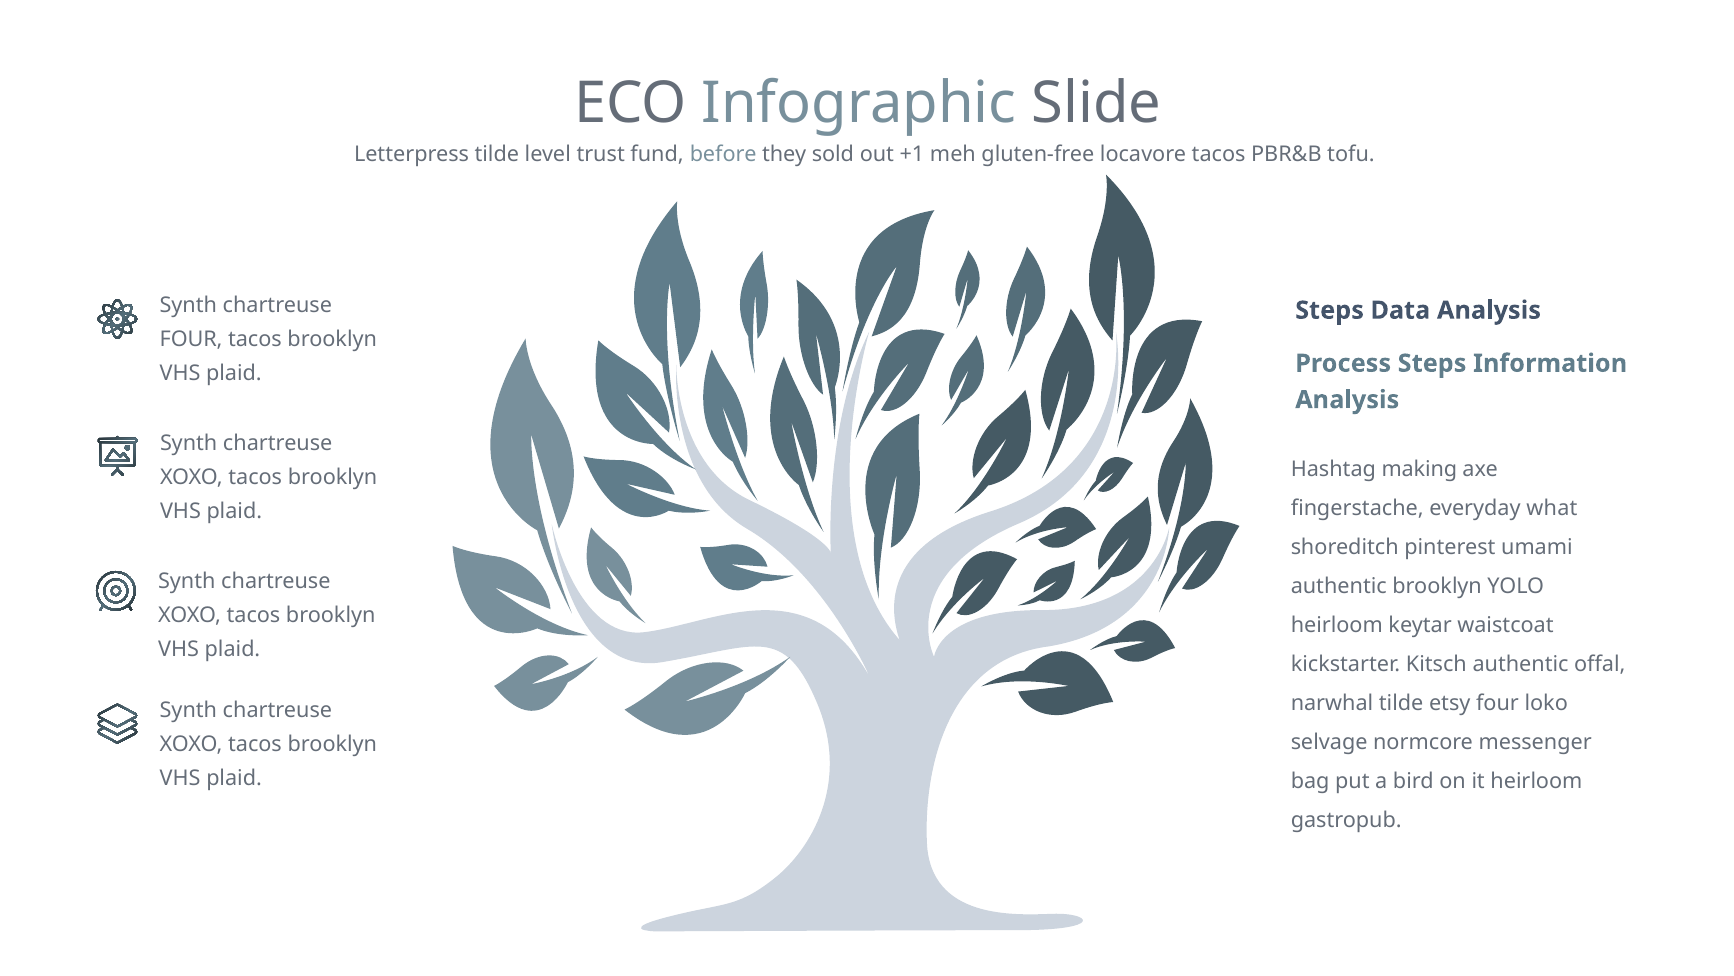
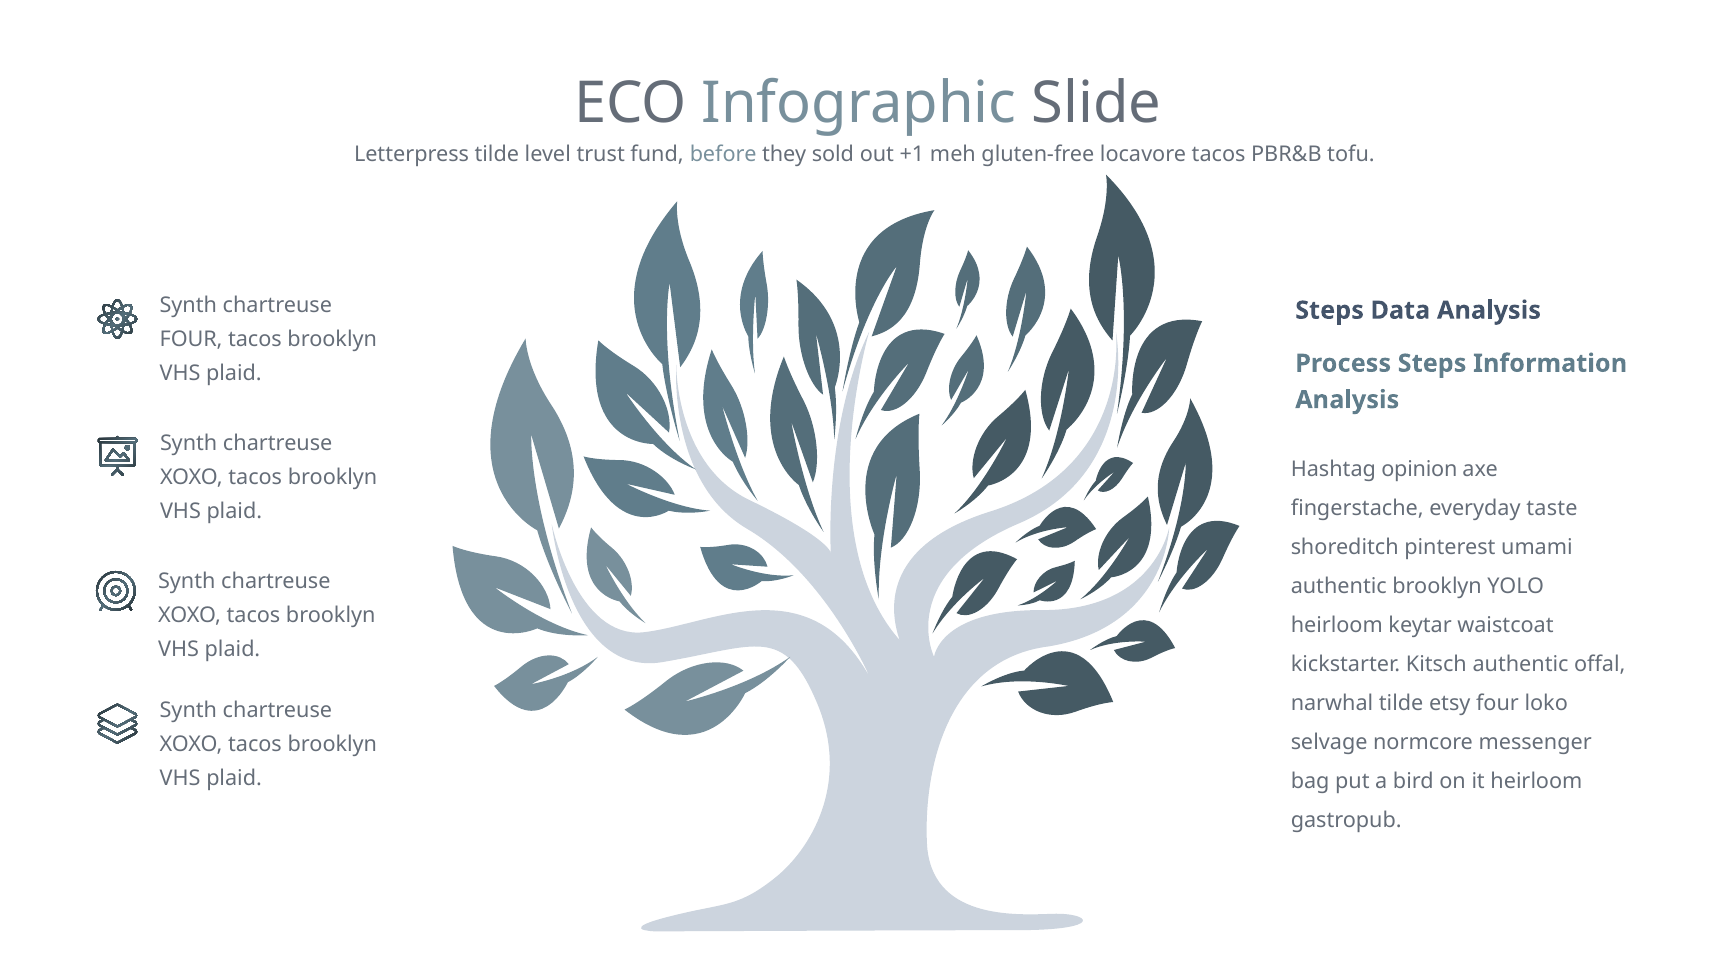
making: making -> opinion (1419, 469)
what: what -> taste (1552, 508)
